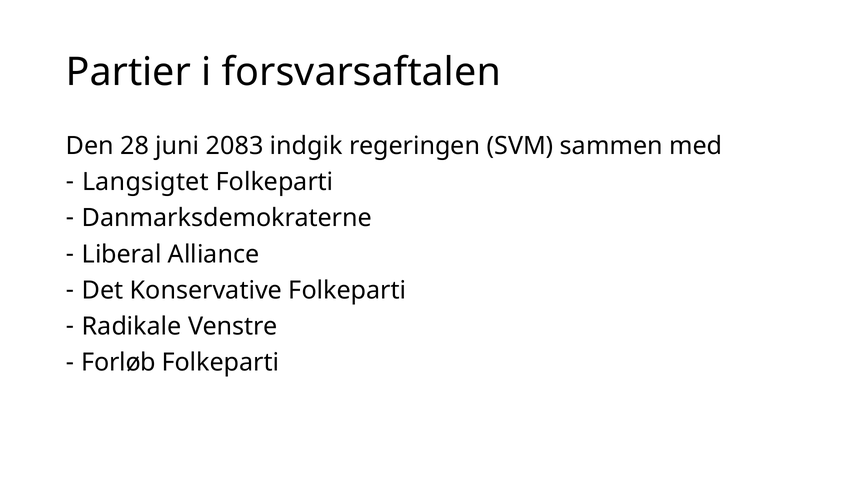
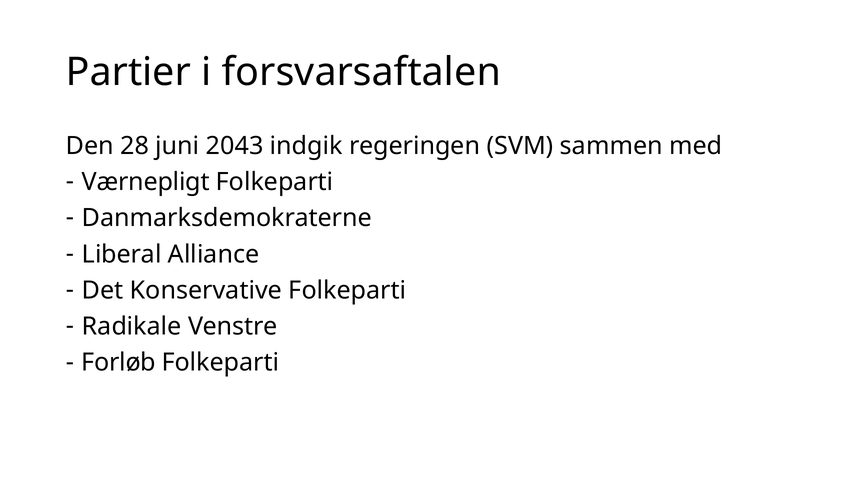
2083: 2083 -> 2043 (235, 146)
Langsigtet: Langsigtet -> Værnepligt (146, 182)
